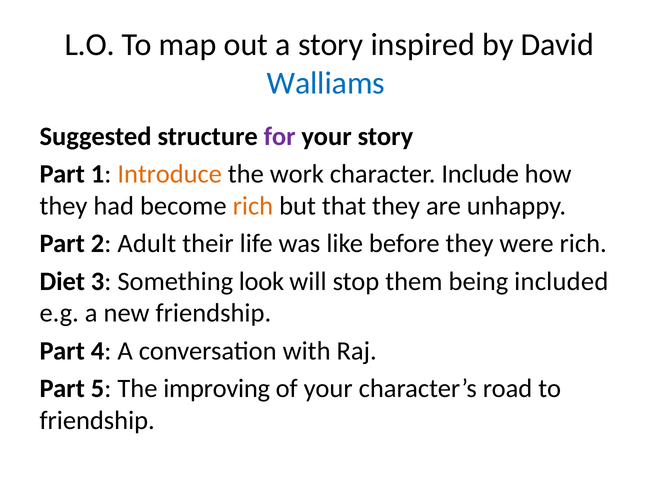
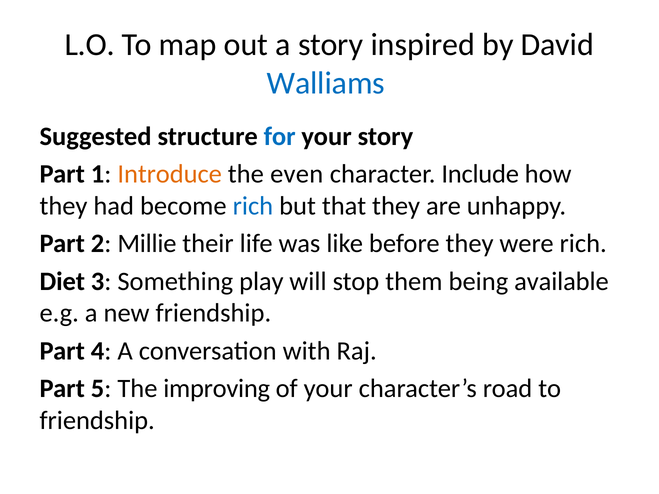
for colour: purple -> blue (280, 136)
work: work -> even (297, 174)
rich colour: orange -> blue (253, 206)
Adult: Adult -> Millie (147, 244)
look: look -> play (261, 281)
included: included -> available (561, 281)
